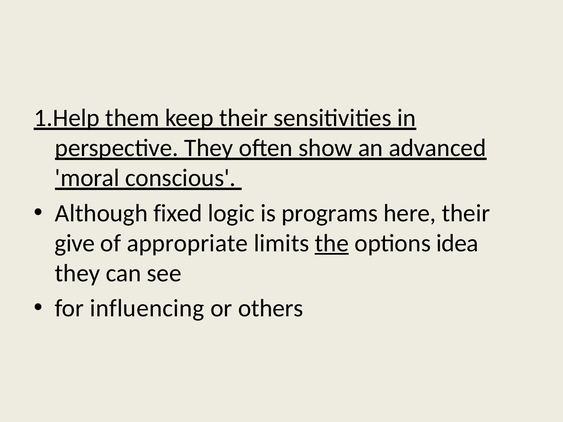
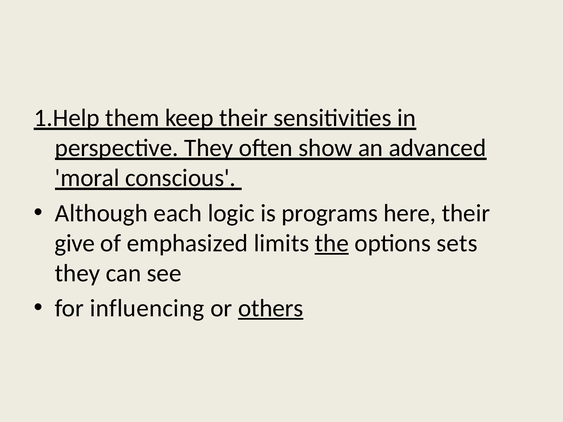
fixed: fixed -> each (178, 213)
appropriate: appropriate -> emphasized (187, 243)
idea: idea -> sets (457, 243)
others underline: none -> present (271, 308)
